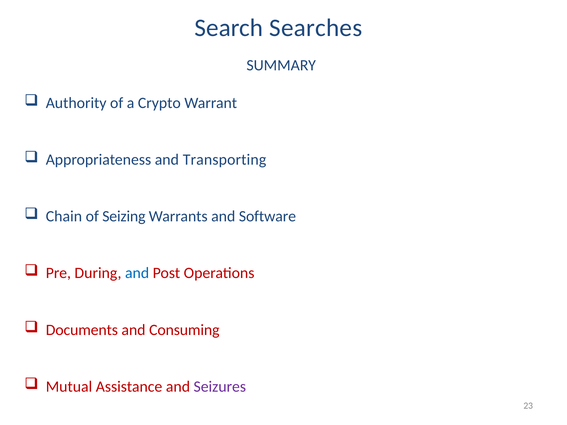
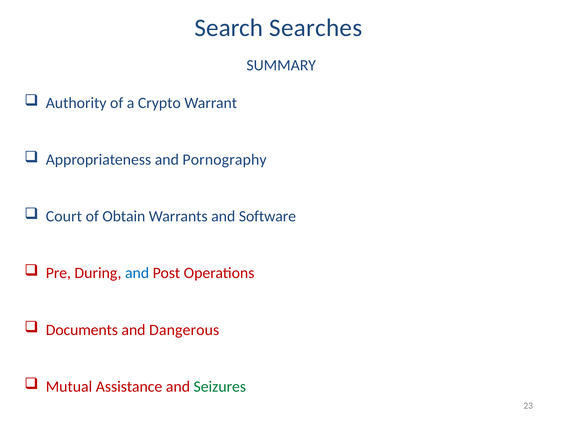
Transporting: Transporting -> Pornography (225, 160)
Chain: Chain -> Court (64, 217)
Seizing: Seizing -> Obtain (124, 217)
Consuming: Consuming -> Dangerous (184, 330)
Seizures colour: purple -> green (220, 387)
